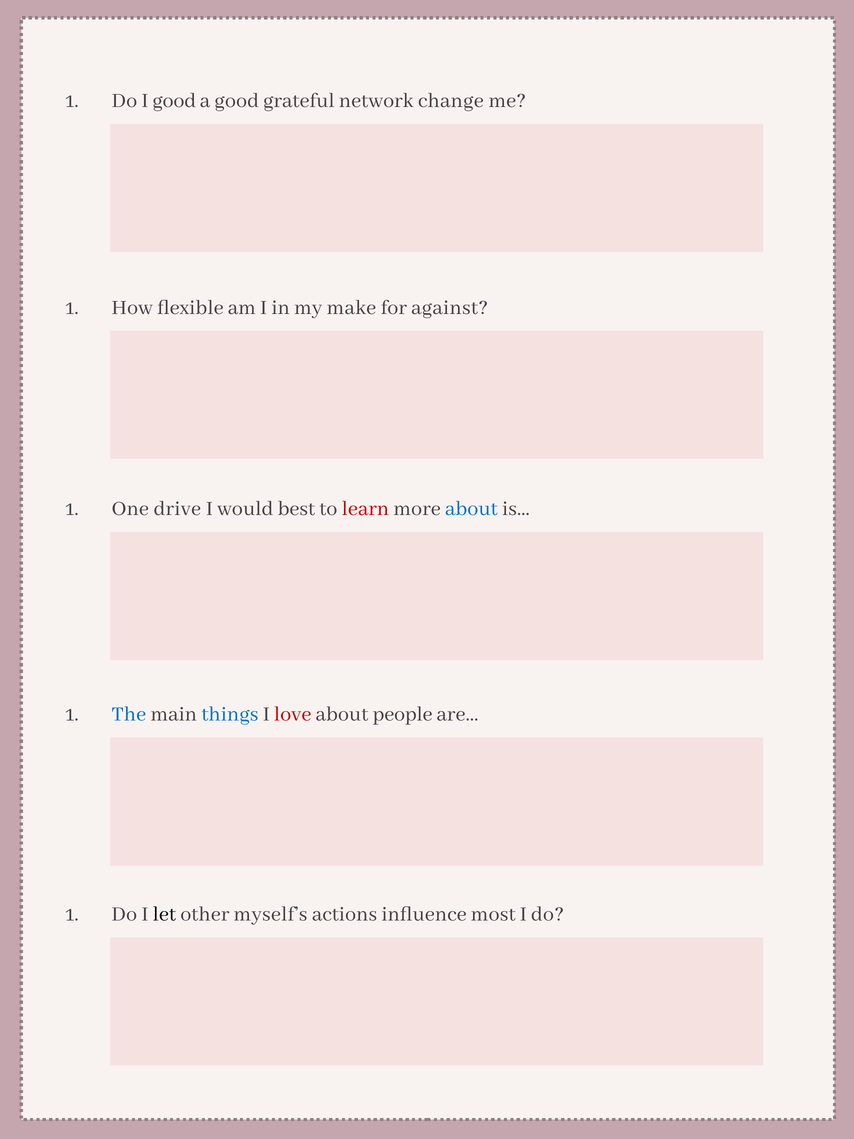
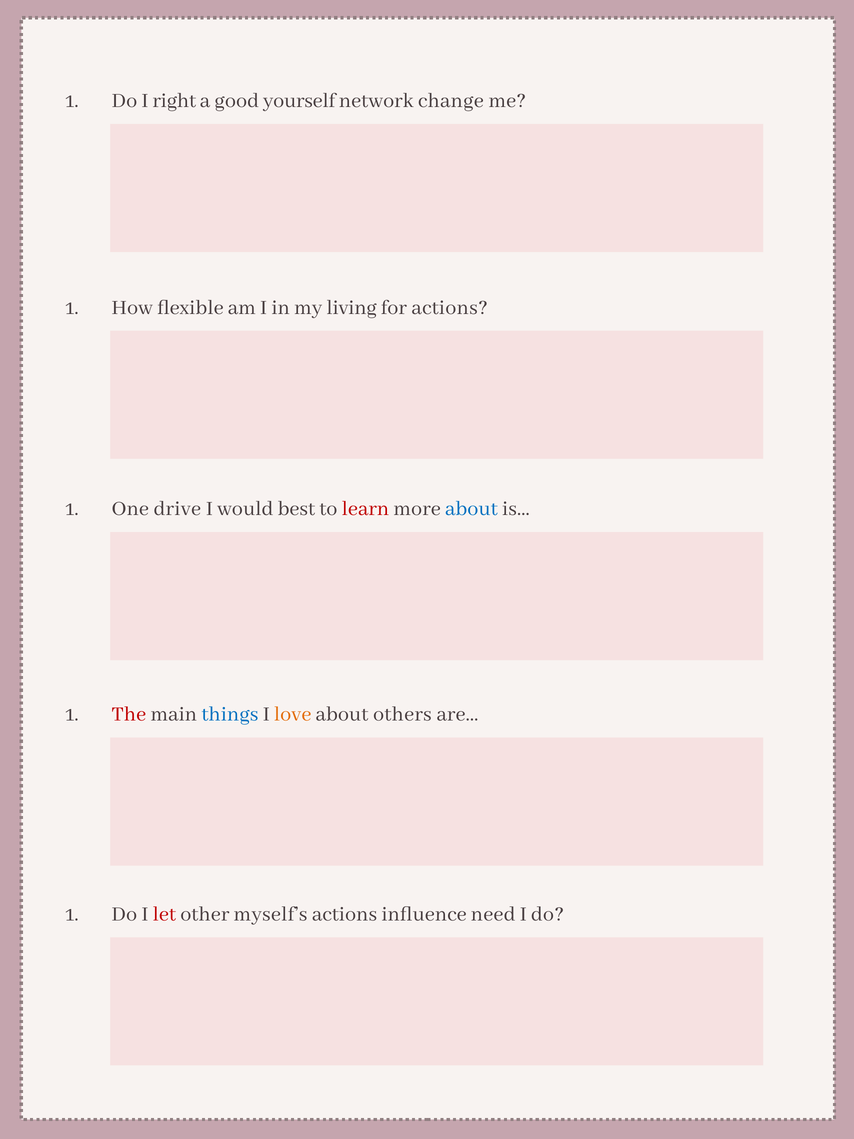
I good: good -> right (174, 100)
grateful: grateful -> yourself (299, 100)
make: make -> living (352, 307)
for against: against -> actions (450, 307)
The colour: blue -> red (129, 713)
love colour: red -> orange (293, 713)
people: people -> others (402, 713)
let colour: black -> red (164, 913)
most: most -> need (493, 913)
